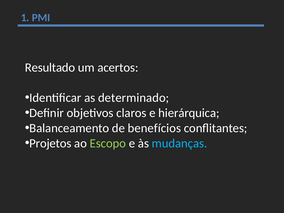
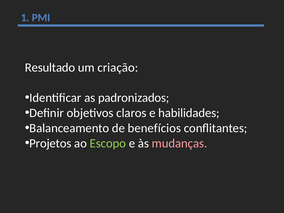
acertos: acertos -> criação (118, 68)
determinado: determinado -> padronizados (134, 98)
hierárquica: hierárquica -> habilidades (189, 113)
mudanças colour: light blue -> pink (180, 143)
